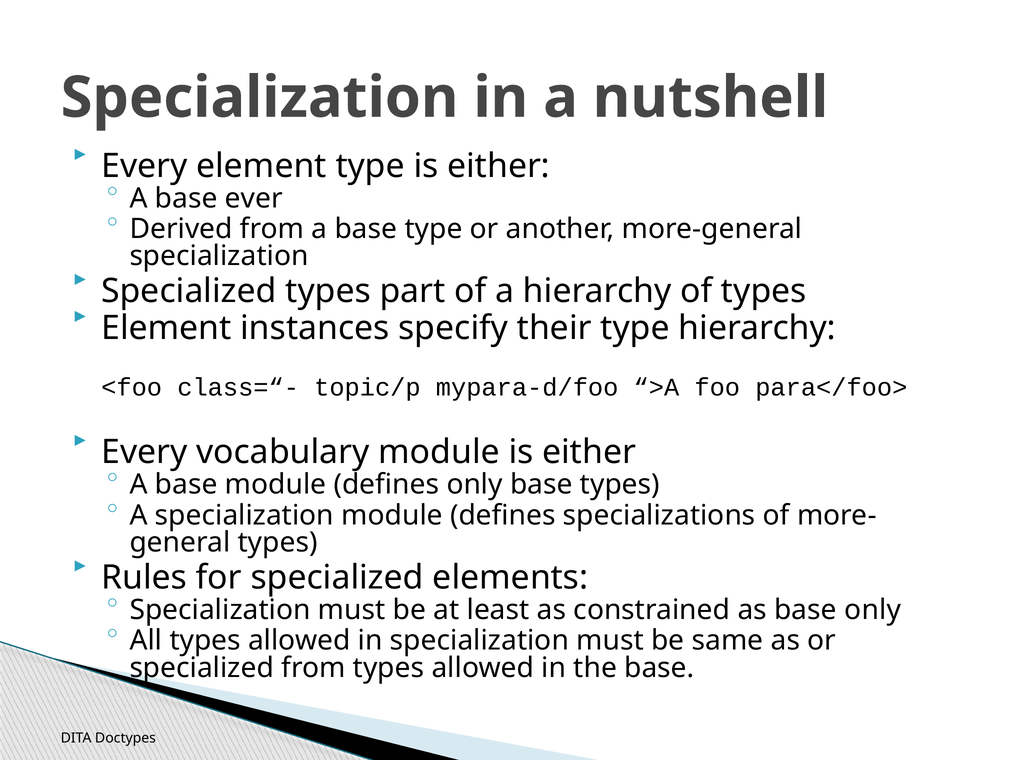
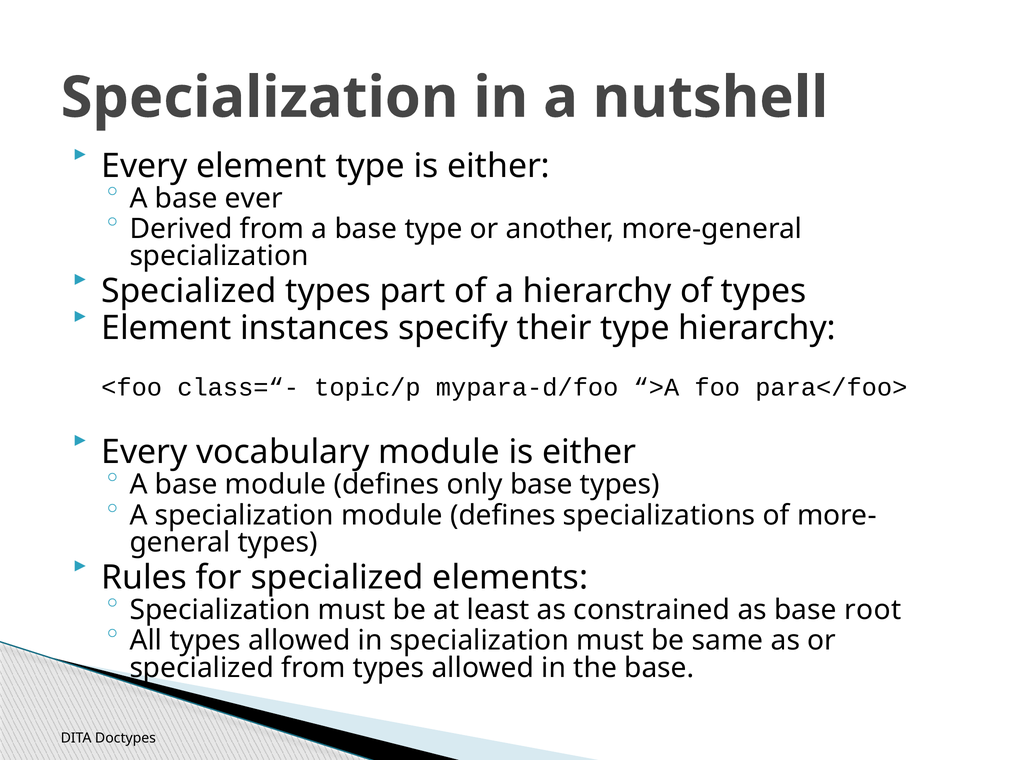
base only: only -> root (873, 610)
